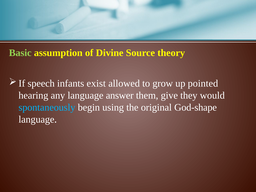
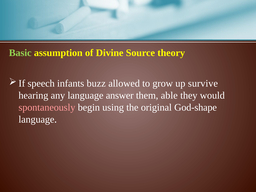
exist: exist -> buzz (96, 83)
pointed: pointed -> survive (203, 83)
give: give -> able (169, 95)
spontaneously colour: light blue -> pink (47, 107)
